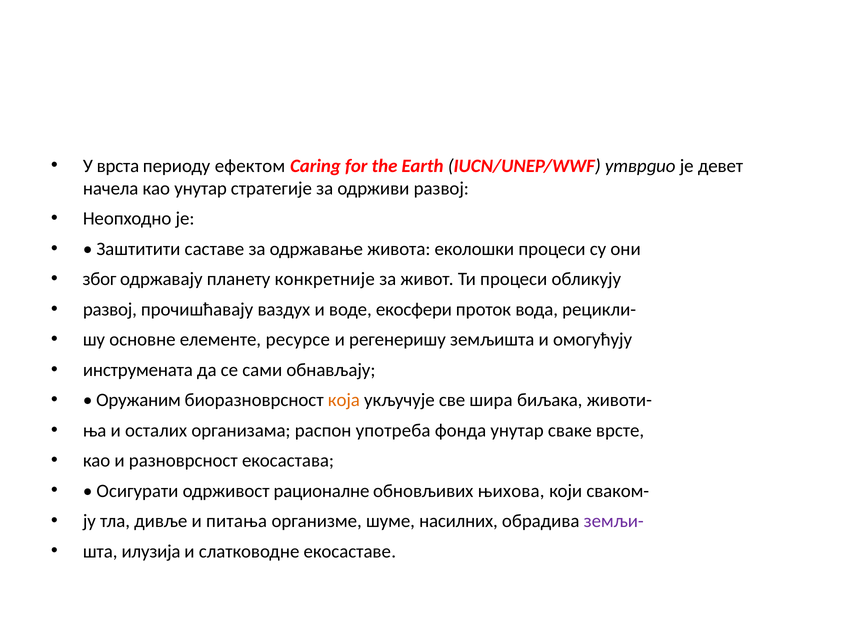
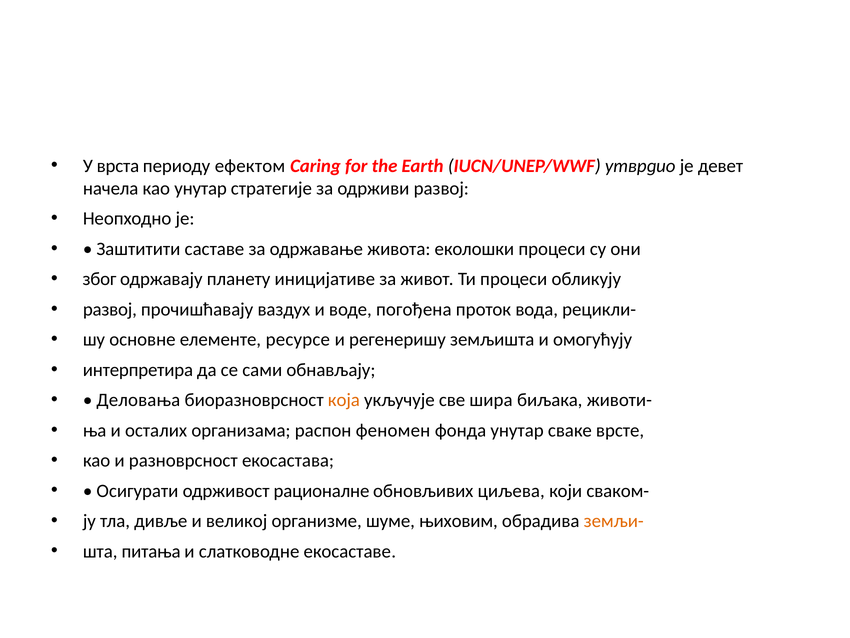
конкретније: конкретније -> иницијативе (325, 279)
екосфери: екосфери -> погођена (414, 309)
инструмената: инструмената -> интерпретира (138, 370)
Оружаним: Оружаним -> Деловања (138, 400)
употреба: употреба -> феномен (393, 430)
њихова: њихова -> циљева (511, 490)
питања: питања -> великој (237, 521)
насилних: насилних -> њиховим (458, 521)
земљи- colour: purple -> orange (614, 521)
илузија: илузија -> питања (151, 551)
